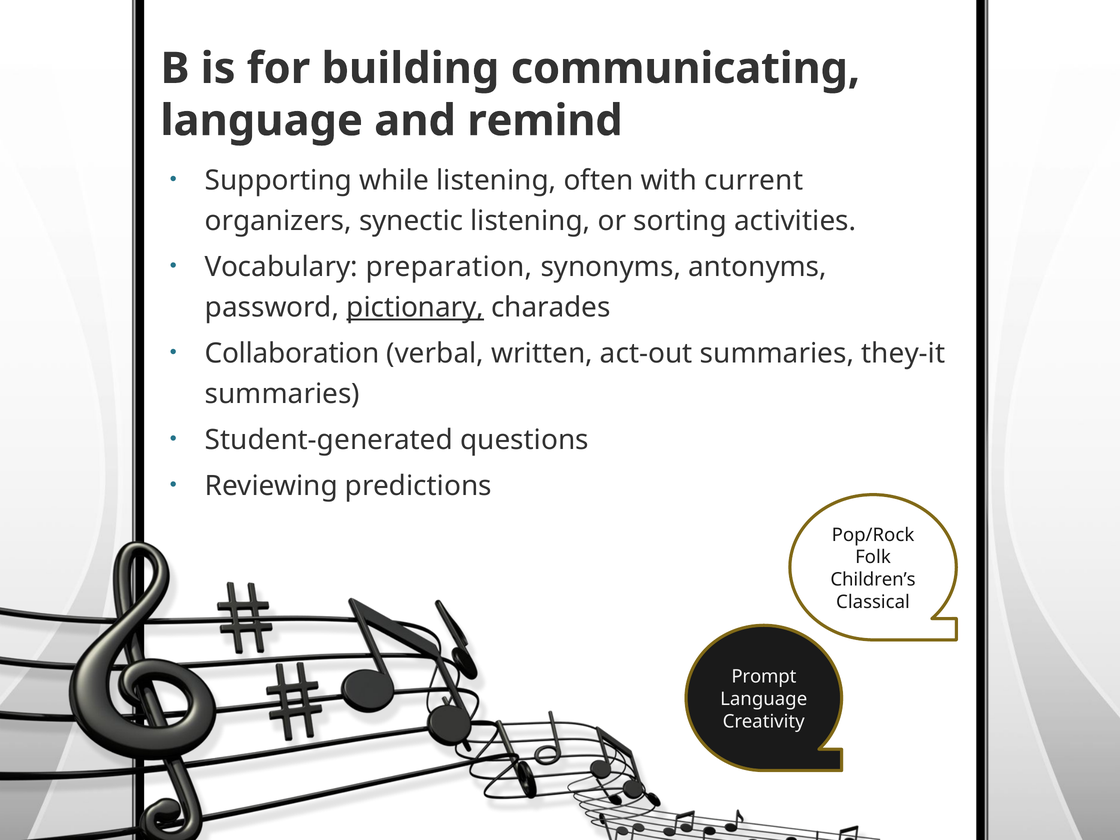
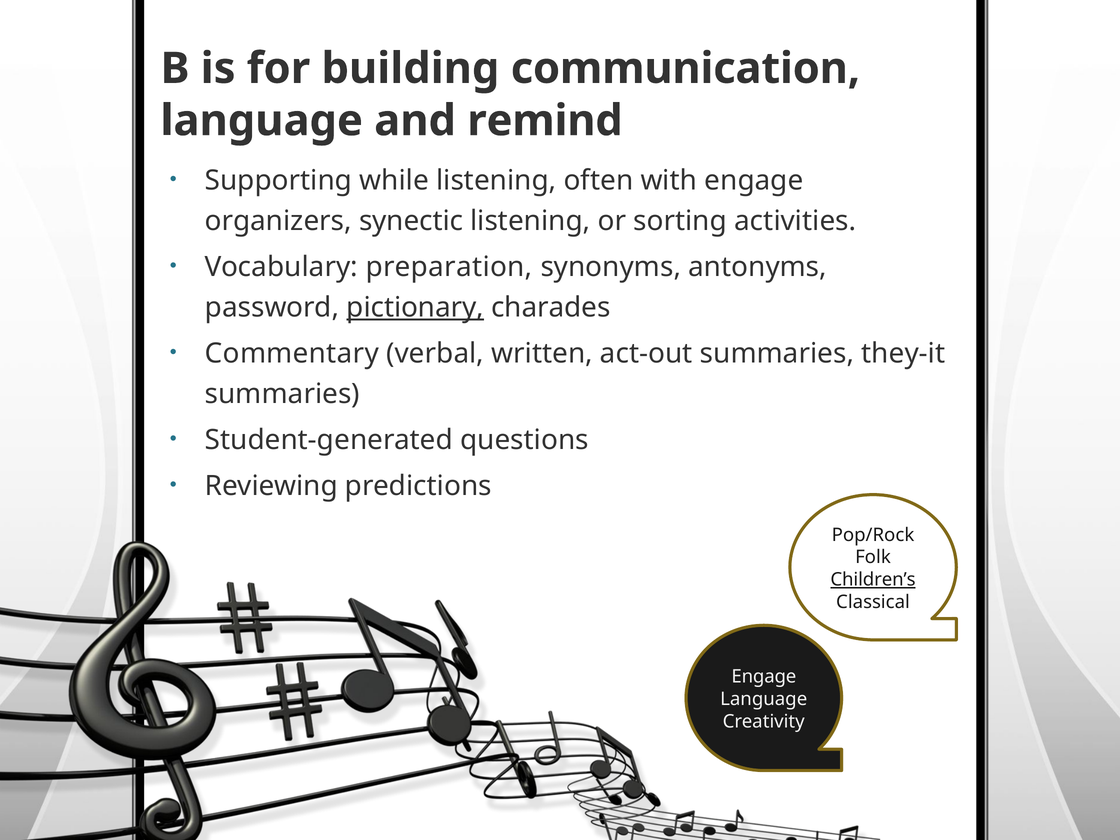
communicating: communicating -> communication (685, 69)
with current: current -> engage (754, 181)
Collaboration: Collaboration -> Commentary (292, 353)
Children’s underline: none -> present (873, 580)
Prompt: Prompt -> Engage (764, 677)
